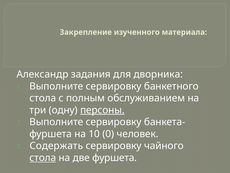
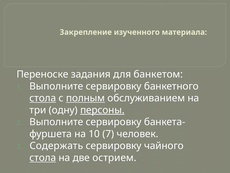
Александр: Александр -> Переноске (42, 74)
дворника: дворника -> банкетом (158, 74)
стола underline: none -> present (43, 98)
полным underline: none -> present (85, 98)
0: 0 -> 7 (108, 134)
две фуршета: фуршета -> острием (114, 157)
